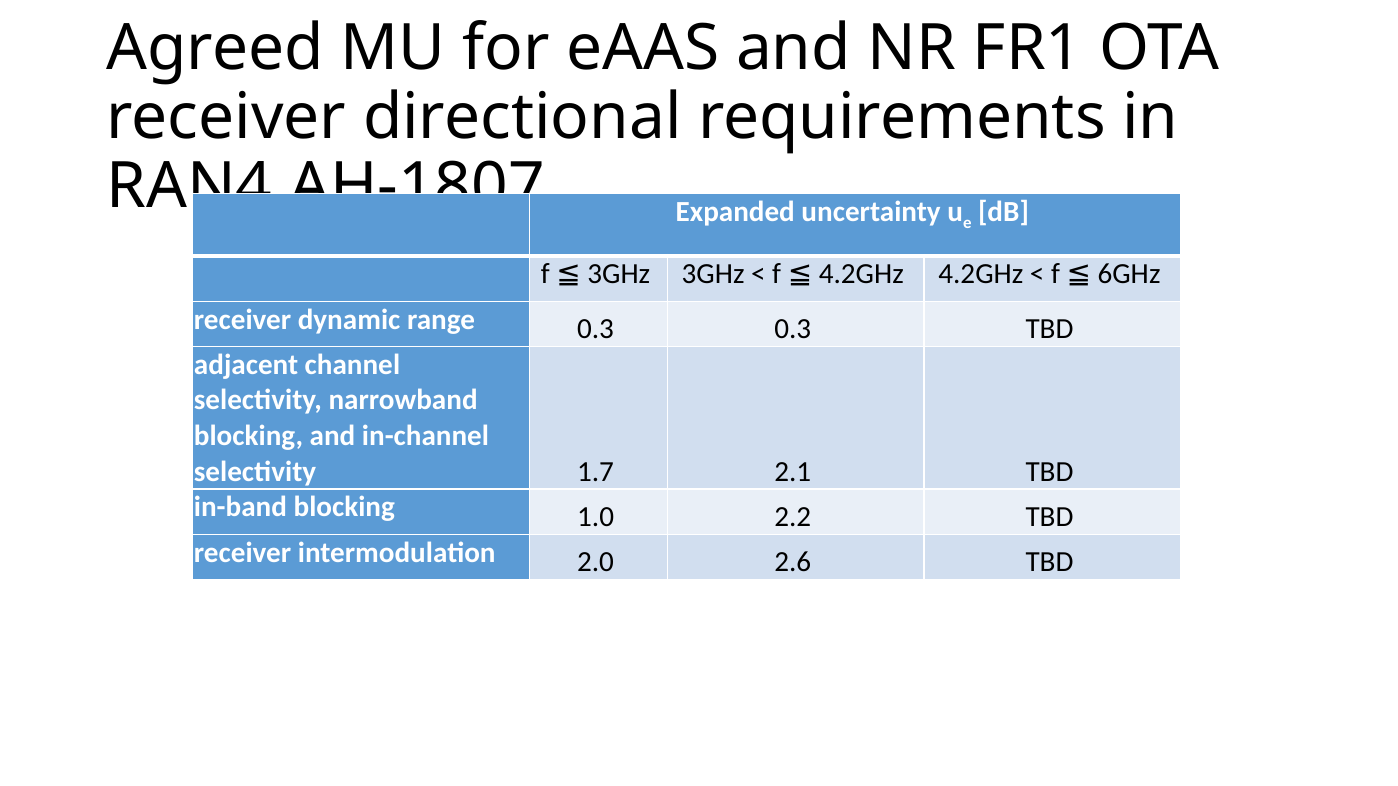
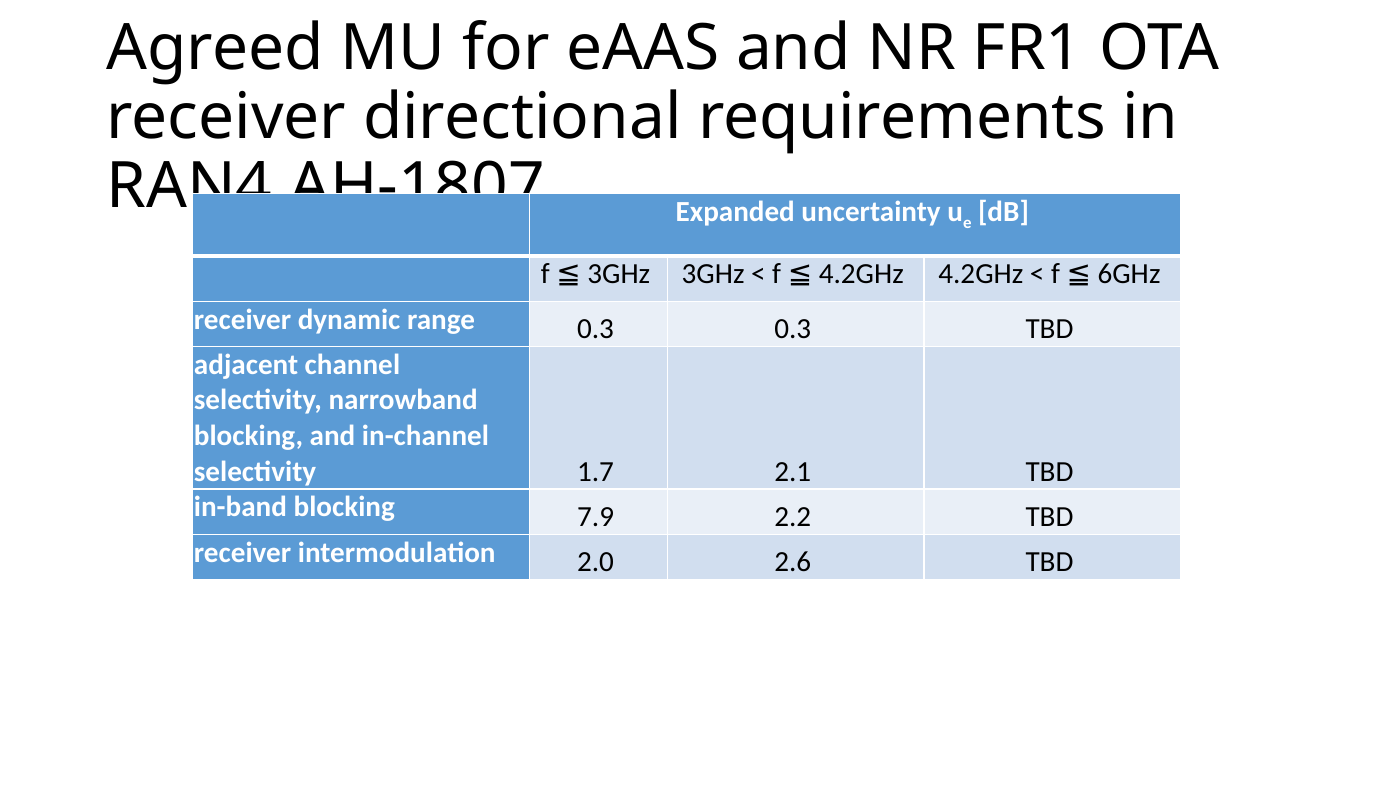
1.0: 1.0 -> 7.9 (596, 517)
